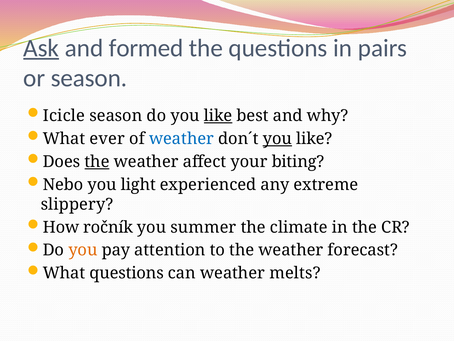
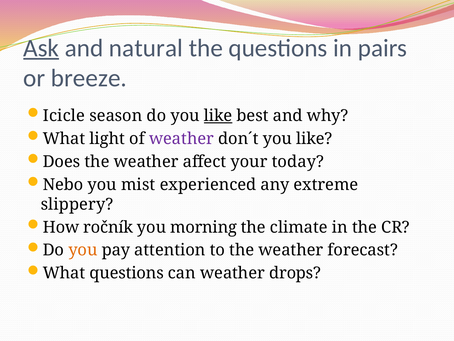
formed: formed -> natural (146, 48)
or season: season -> breeze (89, 78)
ever: ever -> light (107, 138)
weather colour: blue -> purple (182, 138)
you underline: present -> none (277, 138)
the underline: present -> none (97, 161)
biting: biting -> today (298, 161)
light: light -> mist (138, 184)
summer: summer -> morning (204, 227)
melts: melts -> drops (295, 273)
